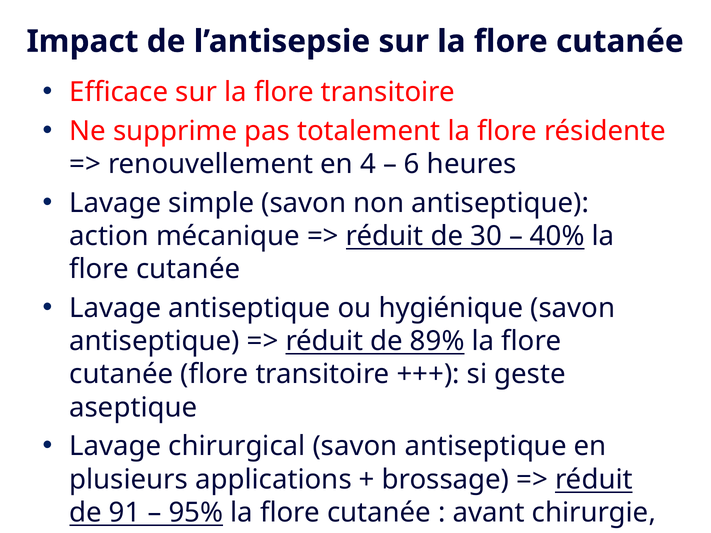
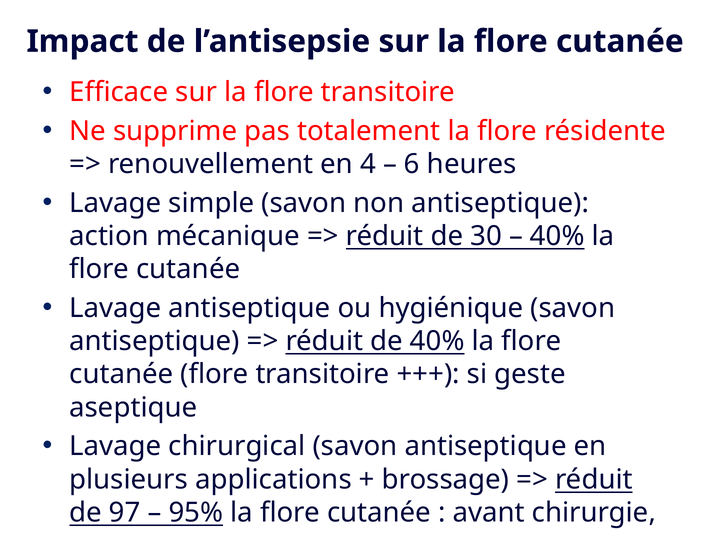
de 89%: 89% -> 40% (437, 341)
91: 91 -> 97 (125, 513)
